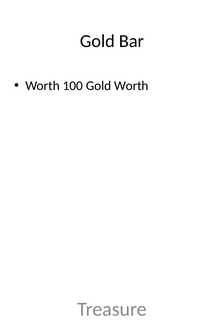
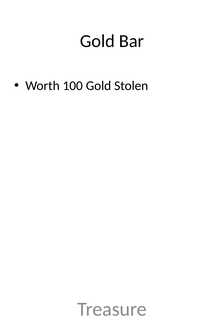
Gold Worth: Worth -> Stolen (131, 86)
